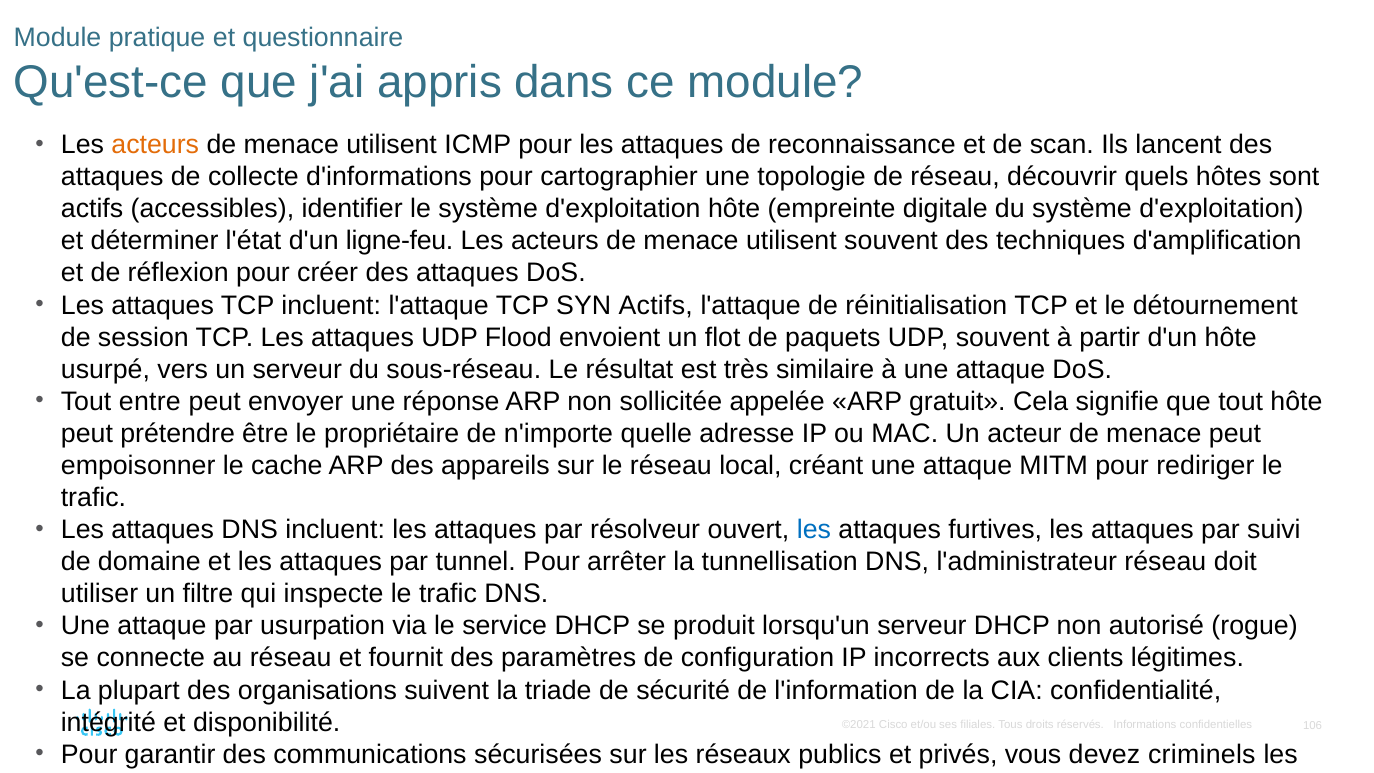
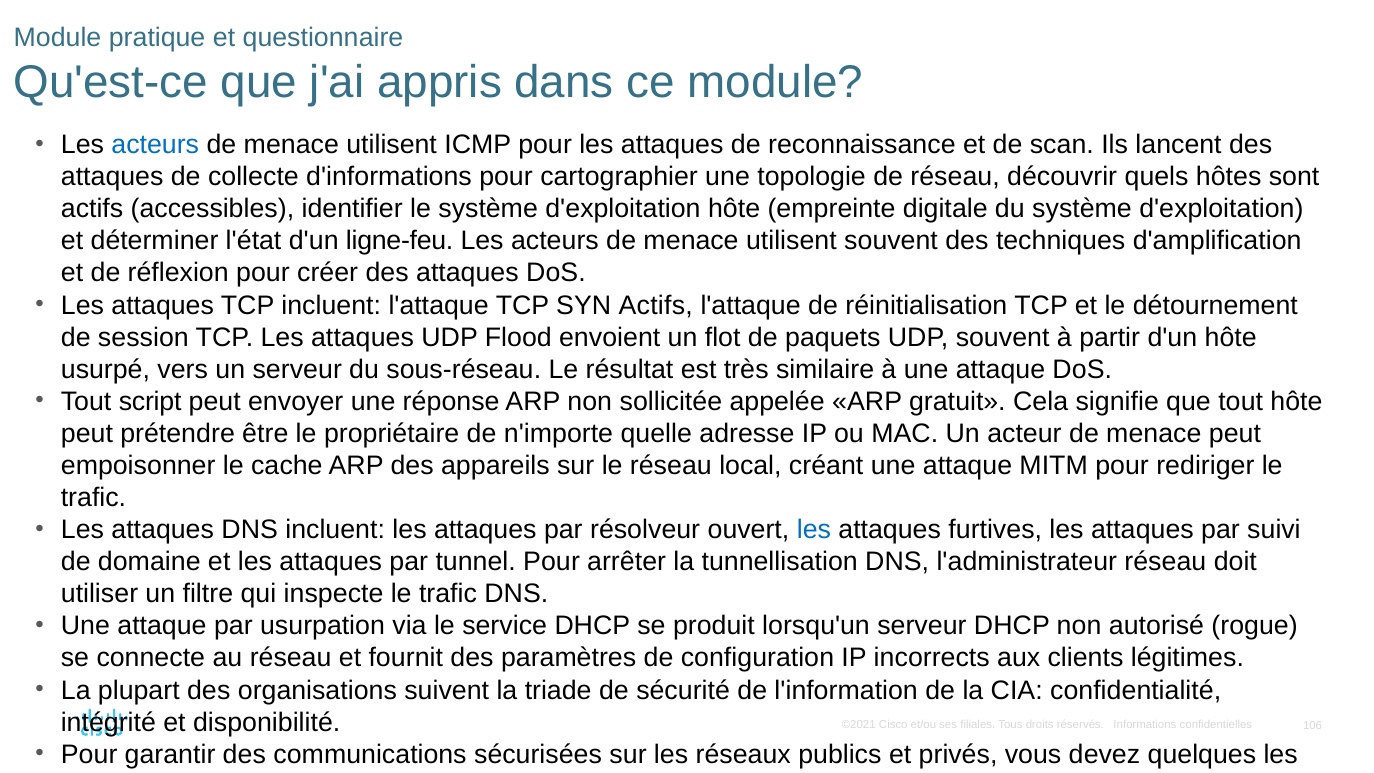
acteurs colour: orange -> blue (155, 145)
entre: entre -> script (150, 401)
criminels: criminels -> quelques (1202, 754)
